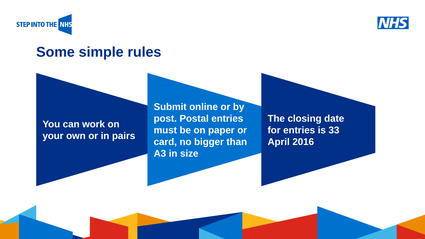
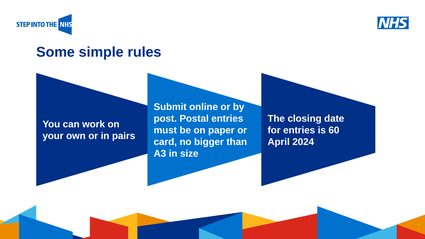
33: 33 -> 60 (334, 130)
2016: 2016 -> 2024 (303, 142)
